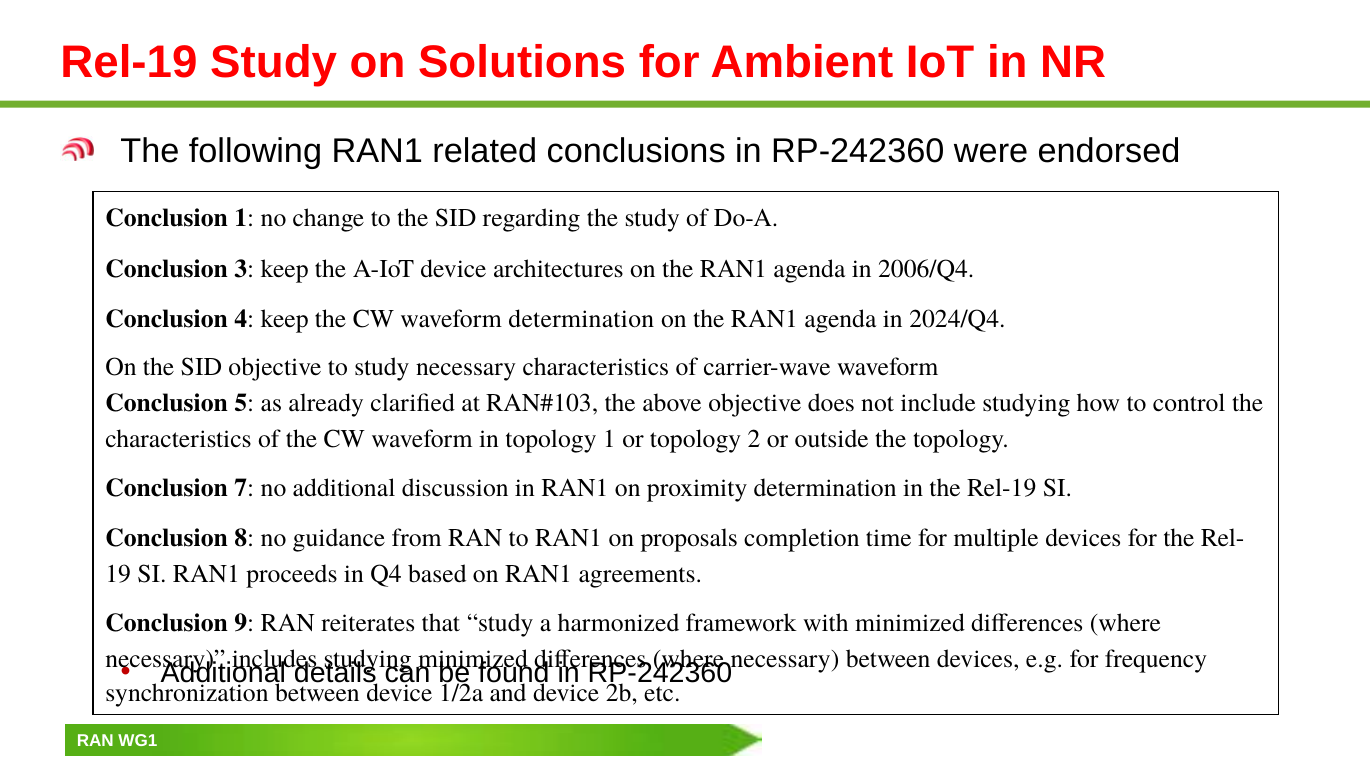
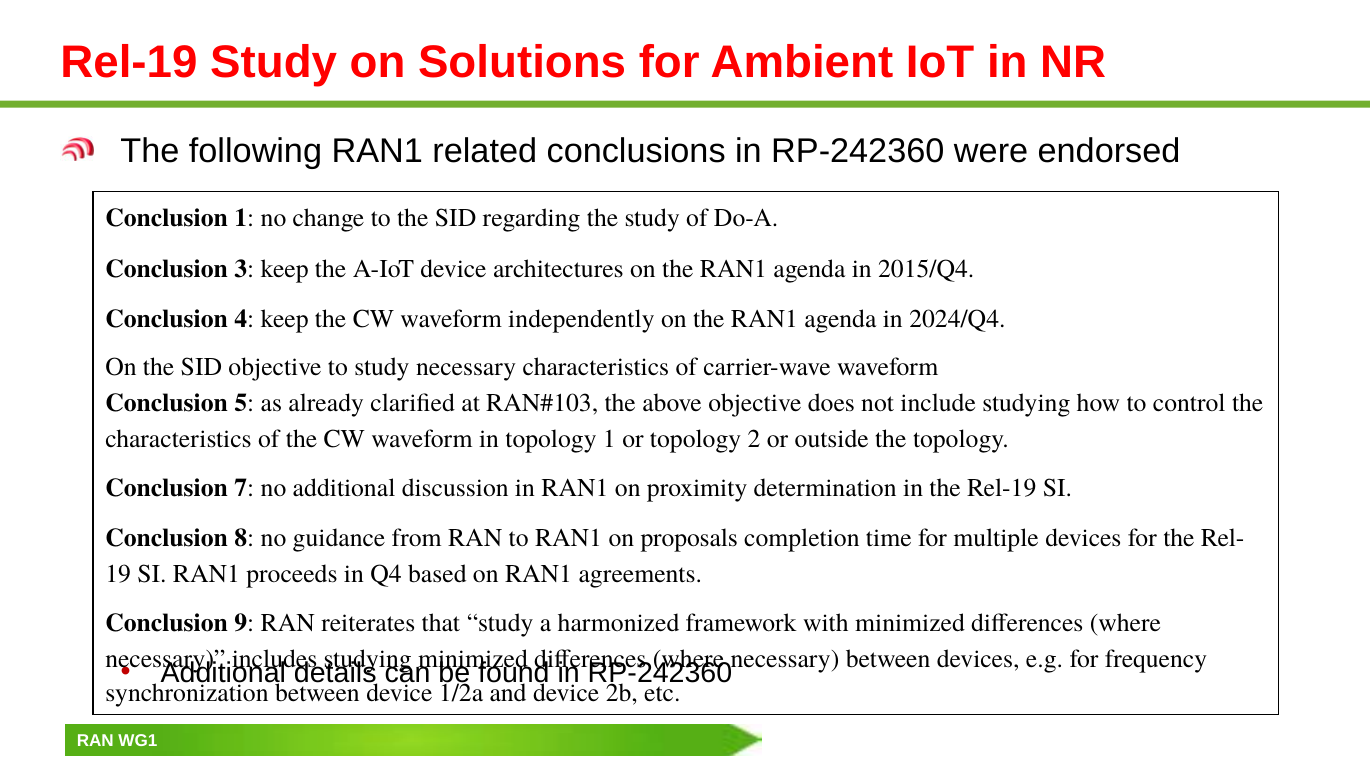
2006/Q4: 2006/Q4 -> 2015/Q4 (926, 269)
waveform determination: determination -> independently (581, 319)
